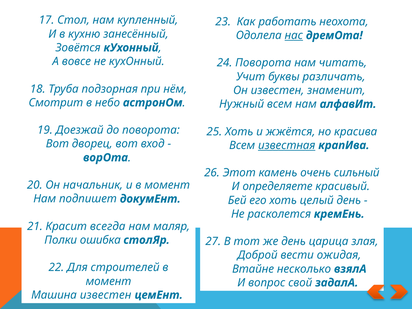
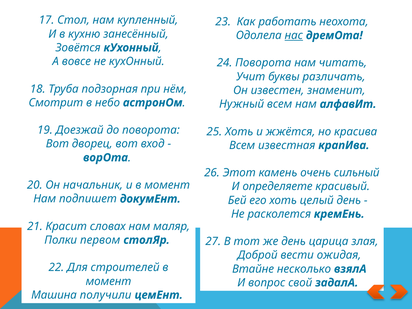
известная underline: present -> none (287, 145)
всегда: всегда -> словах (108, 226)
ошибка: ошибка -> первом (100, 240)
Машина известен: известен -> получили (106, 295)
